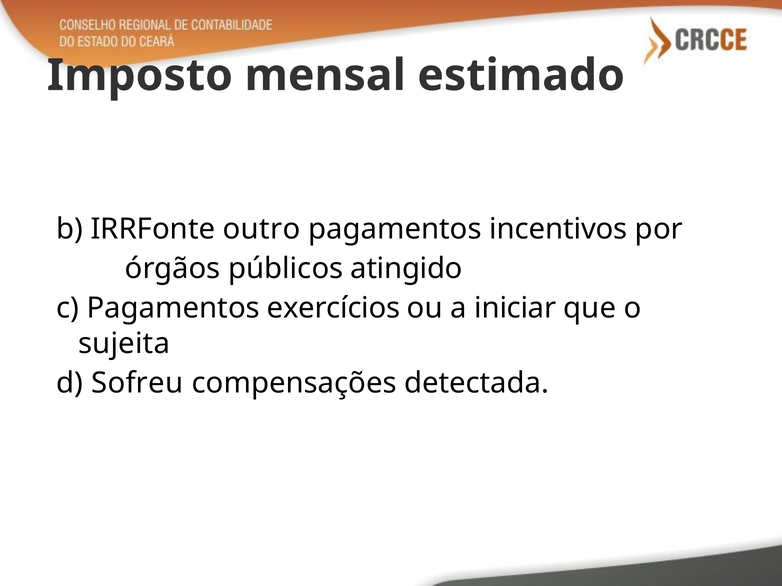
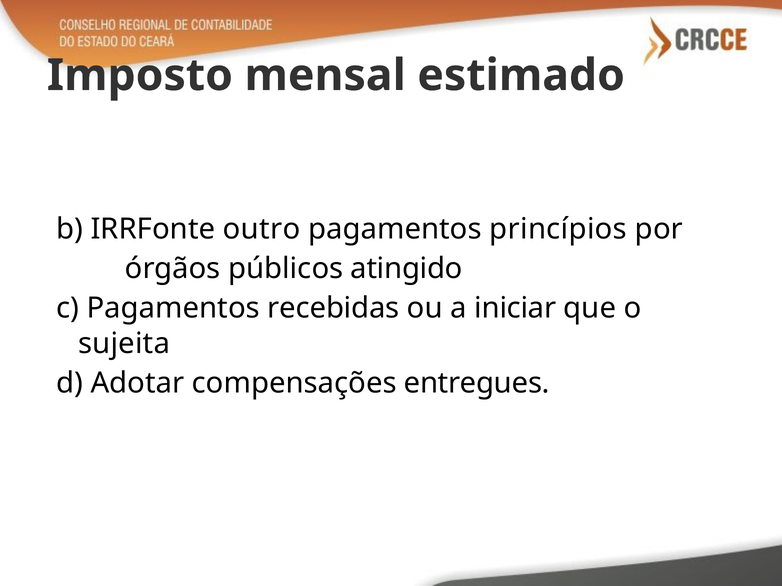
incentivos: incentivos -> princípios (558, 229)
exercícios: exercícios -> recebidas (333, 308)
Sofreu: Sofreu -> Adotar (137, 383)
detectada: detectada -> entregues (477, 383)
